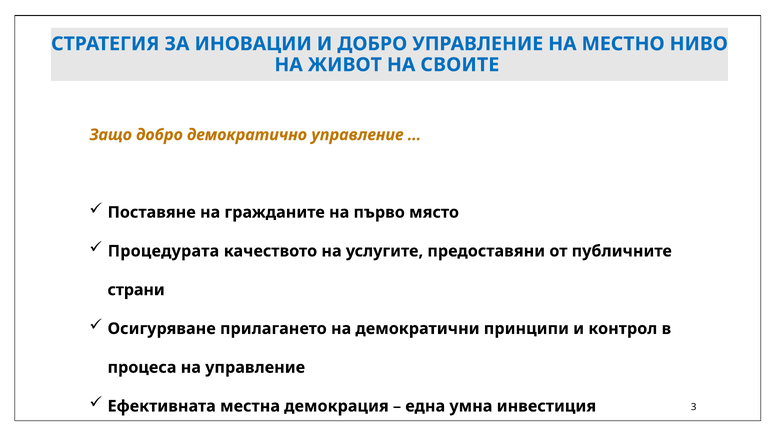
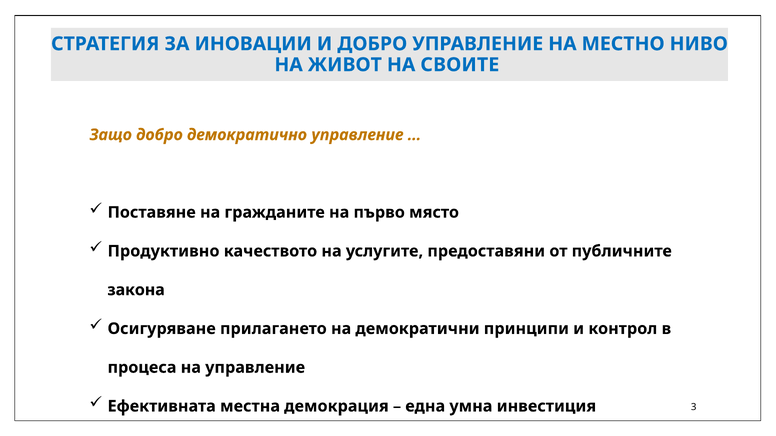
Процедурата: Процедурата -> Продуктивно (164, 251)
страни: страни -> закона (136, 290)
